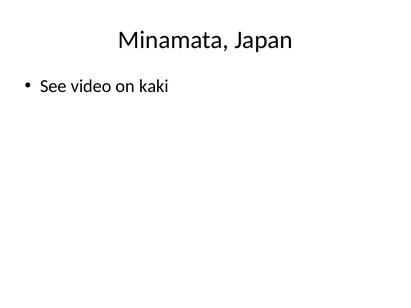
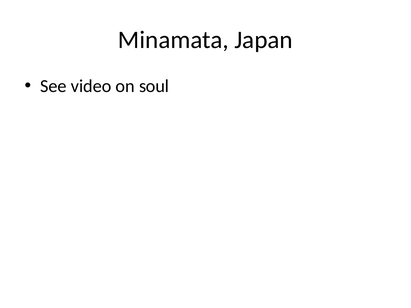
kaki: kaki -> soul (154, 86)
